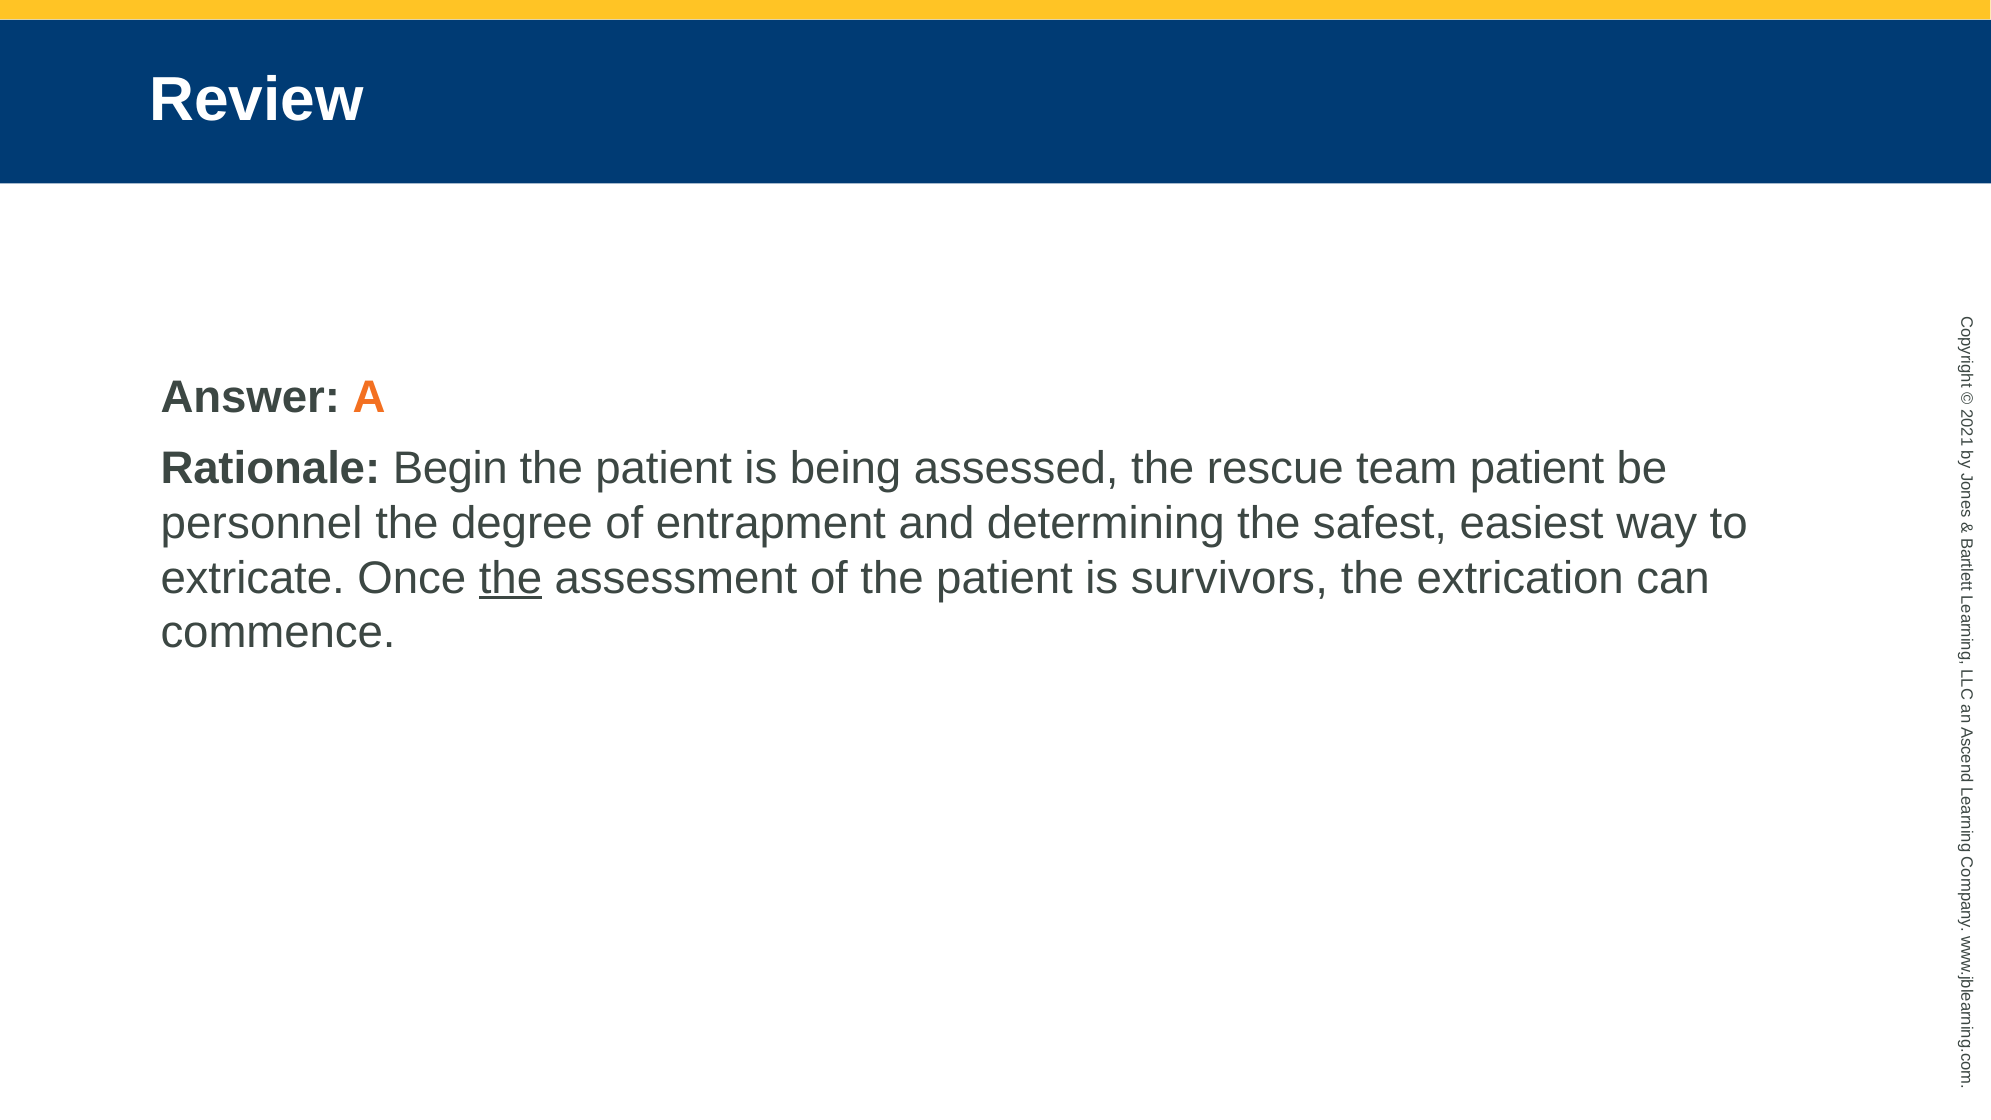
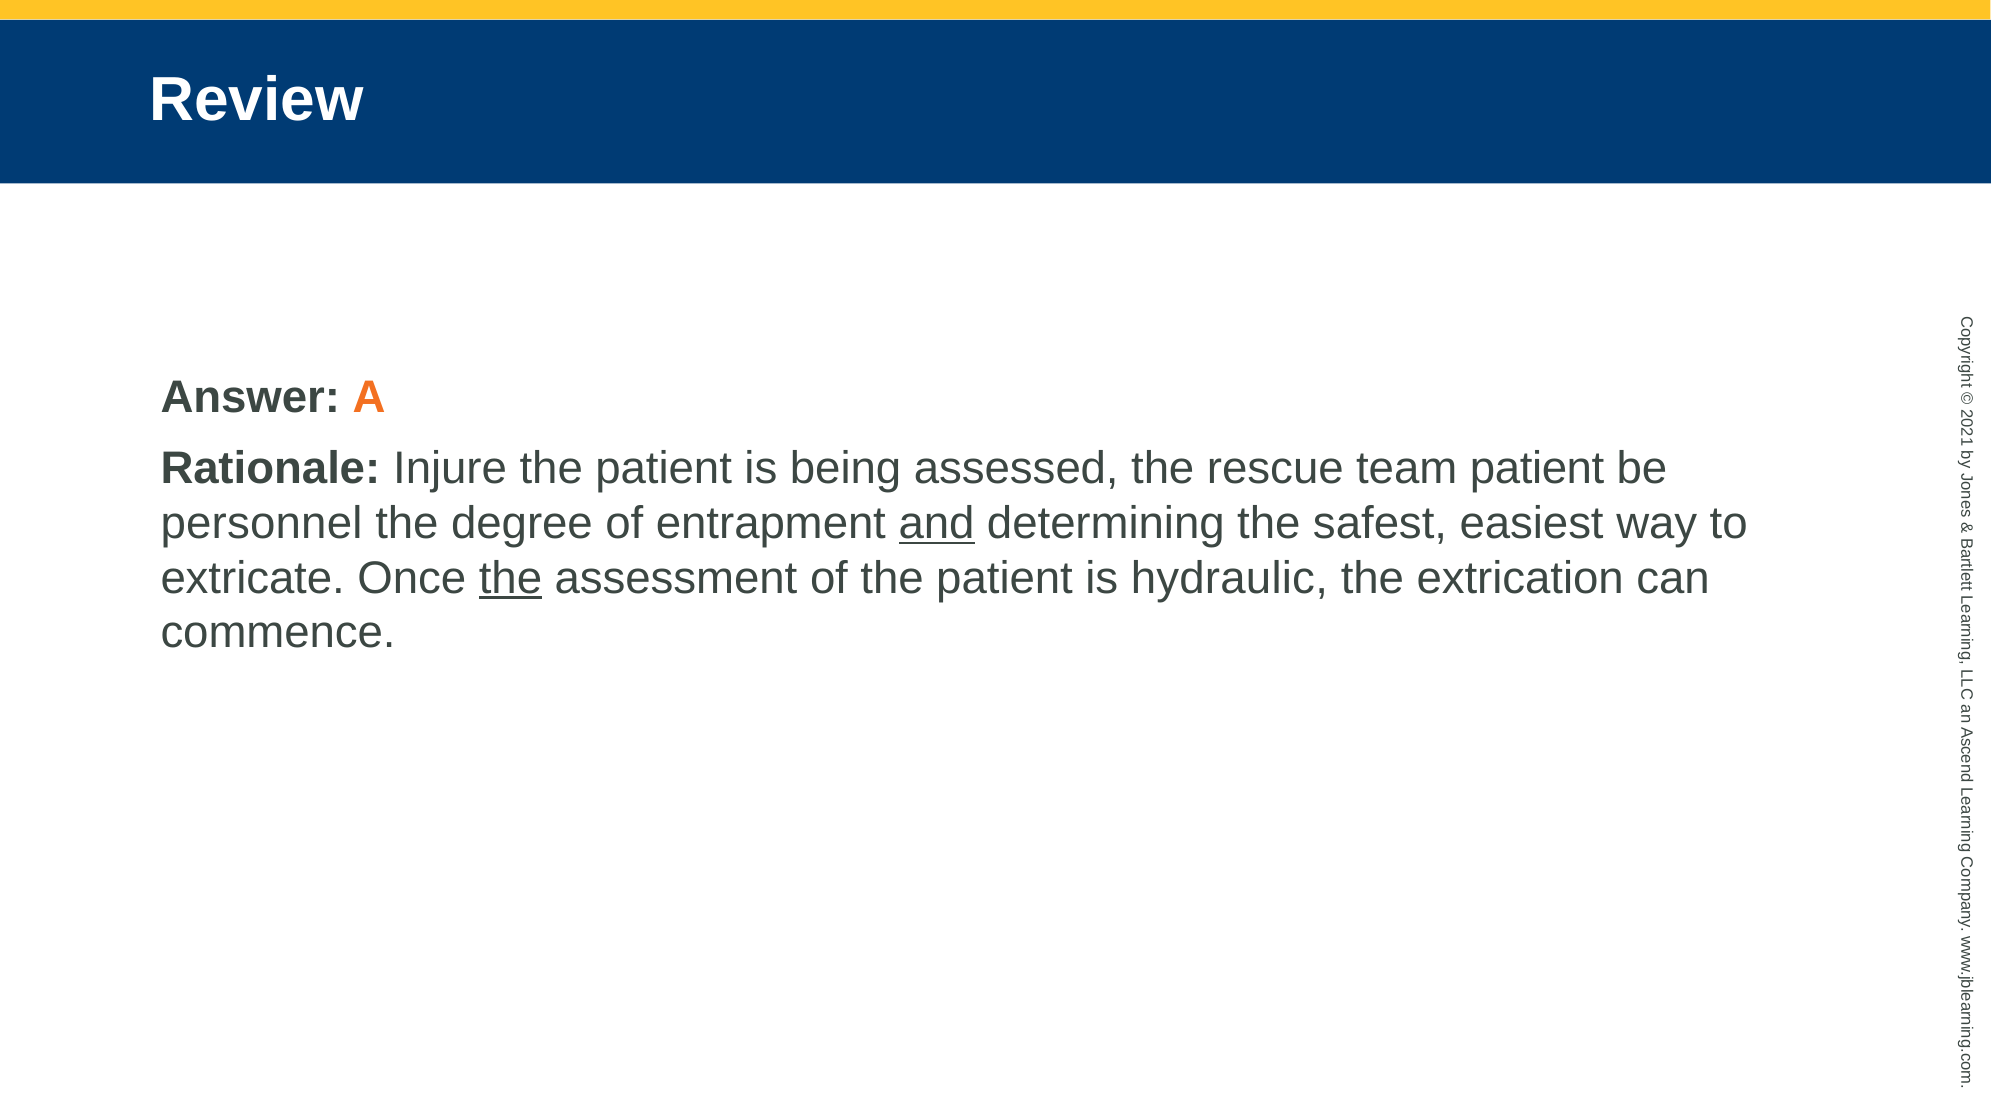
Begin: Begin -> Injure (450, 469)
and underline: none -> present (937, 523)
survivors: survivors -> hydraulic (1229, 578)
